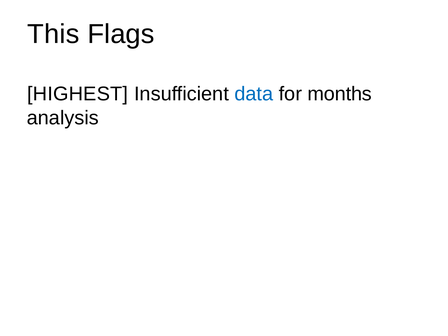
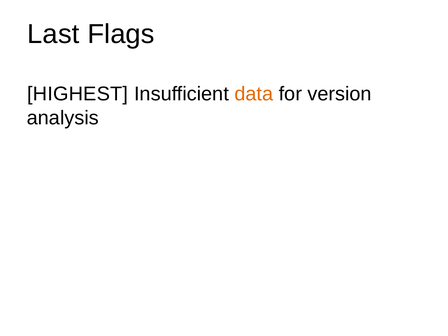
This: This -> Last (53, 34)
data colour: blue -> orange (254, 94)
months: months -> version (340, 94)
